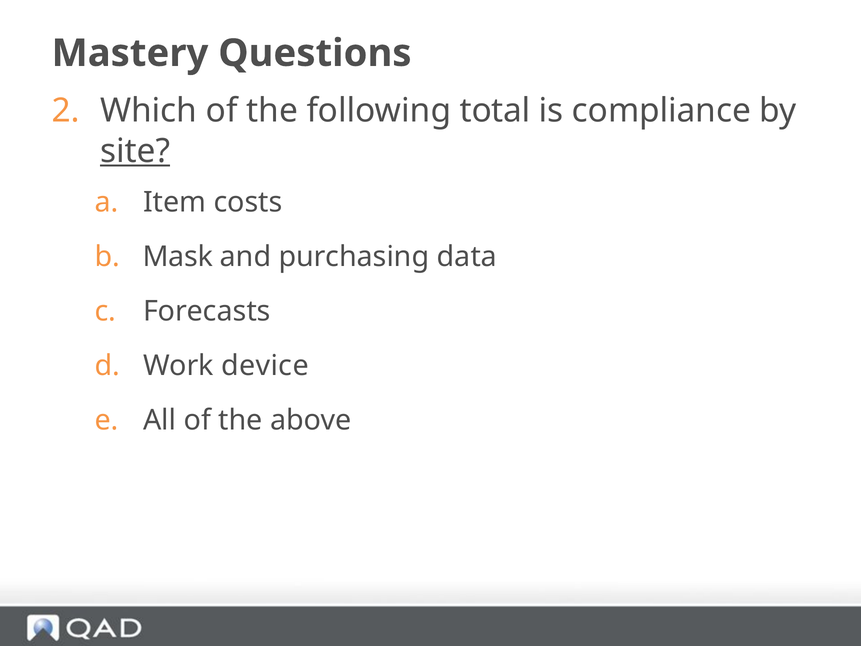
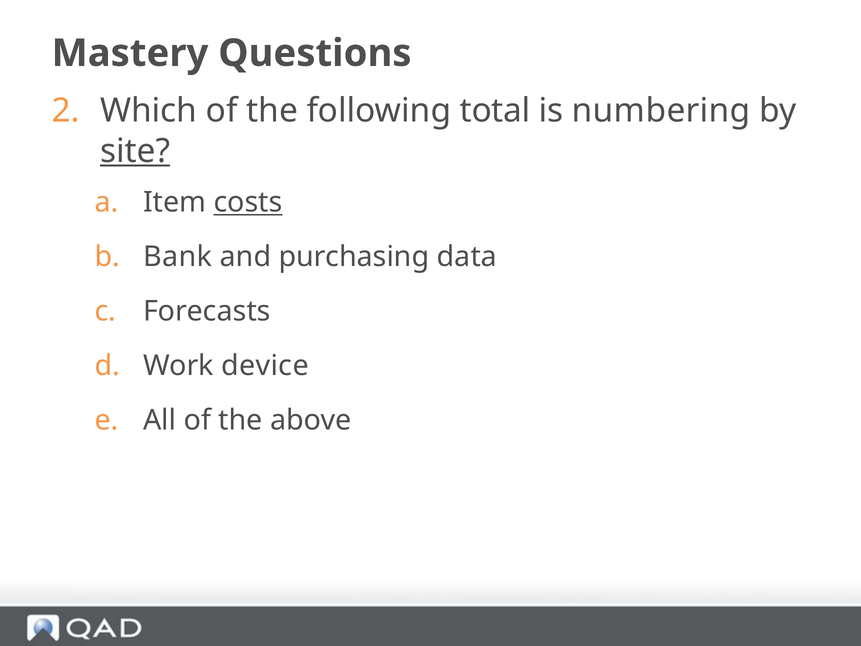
compliance: compliance -> numbering (661, 111)
costs underline: none -> present (248, 202)
Mask: Mask -> Bank (178, 257)
